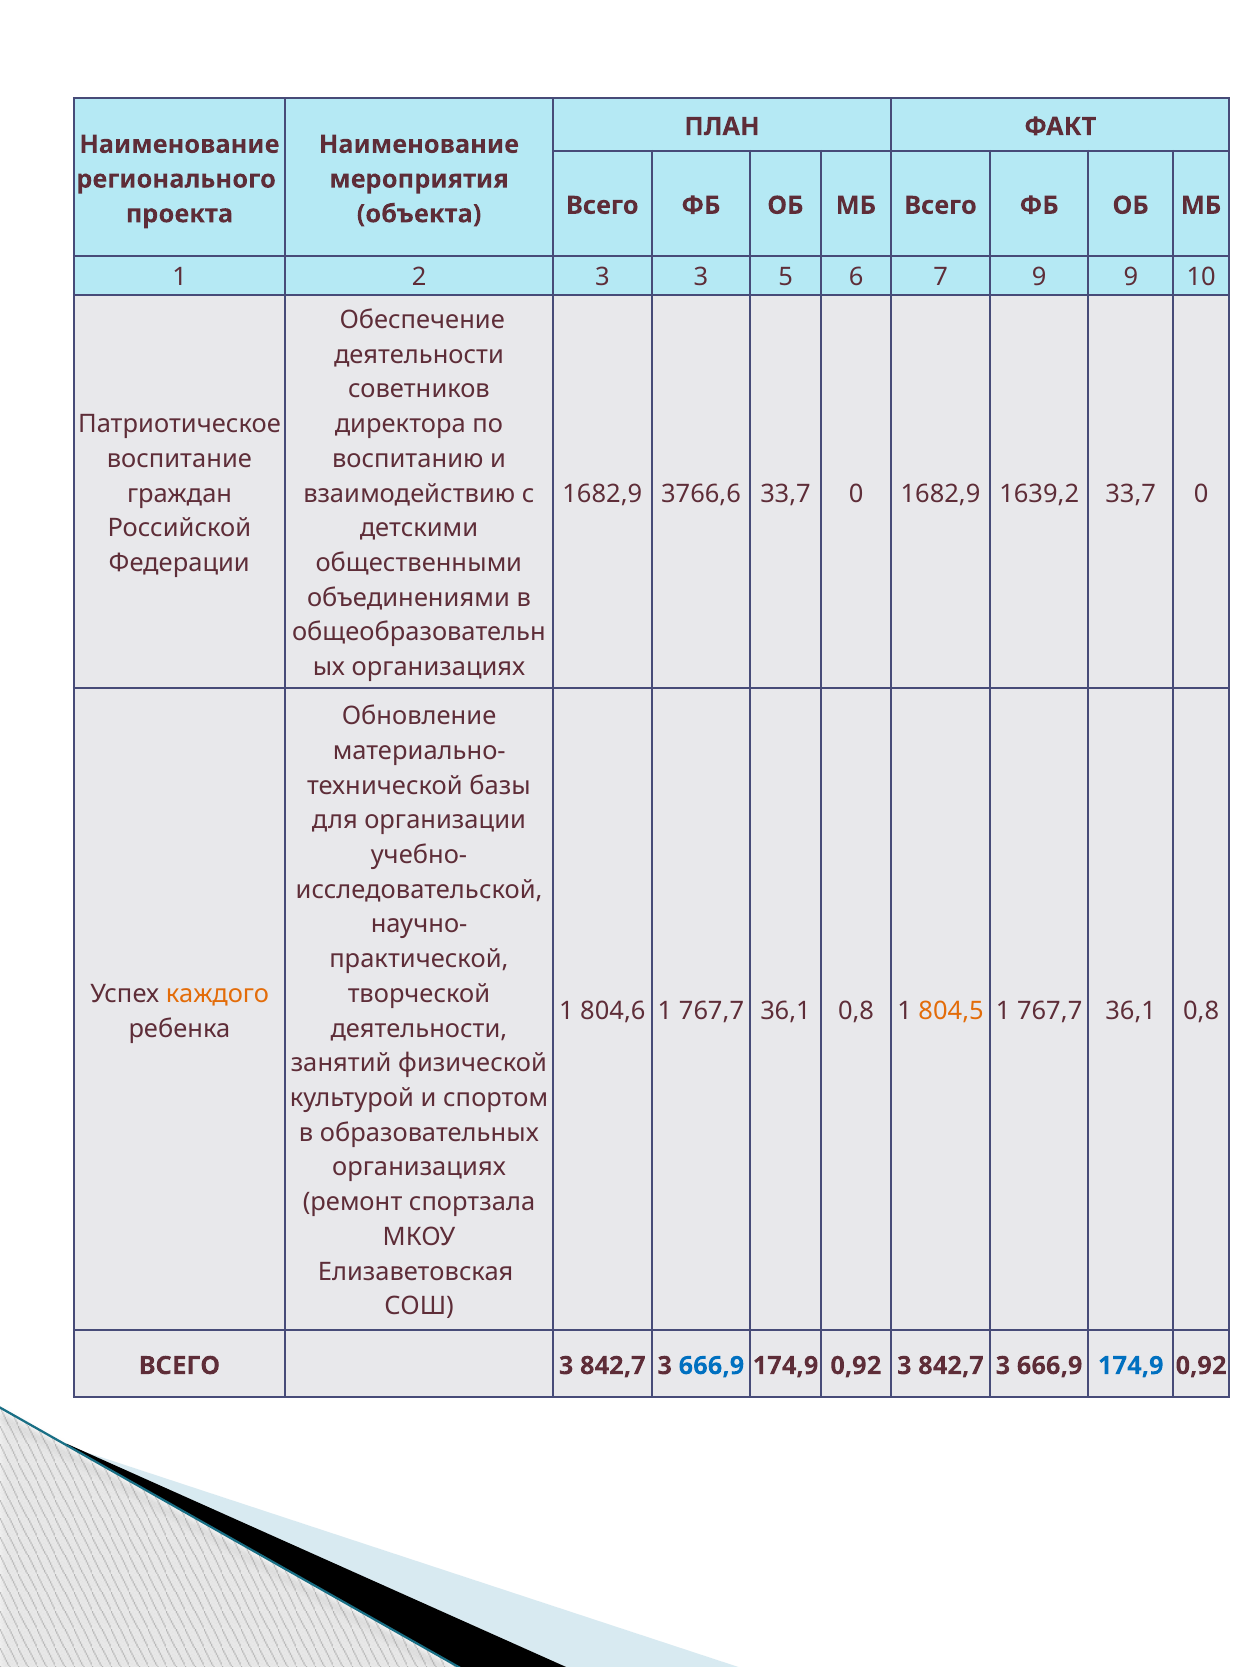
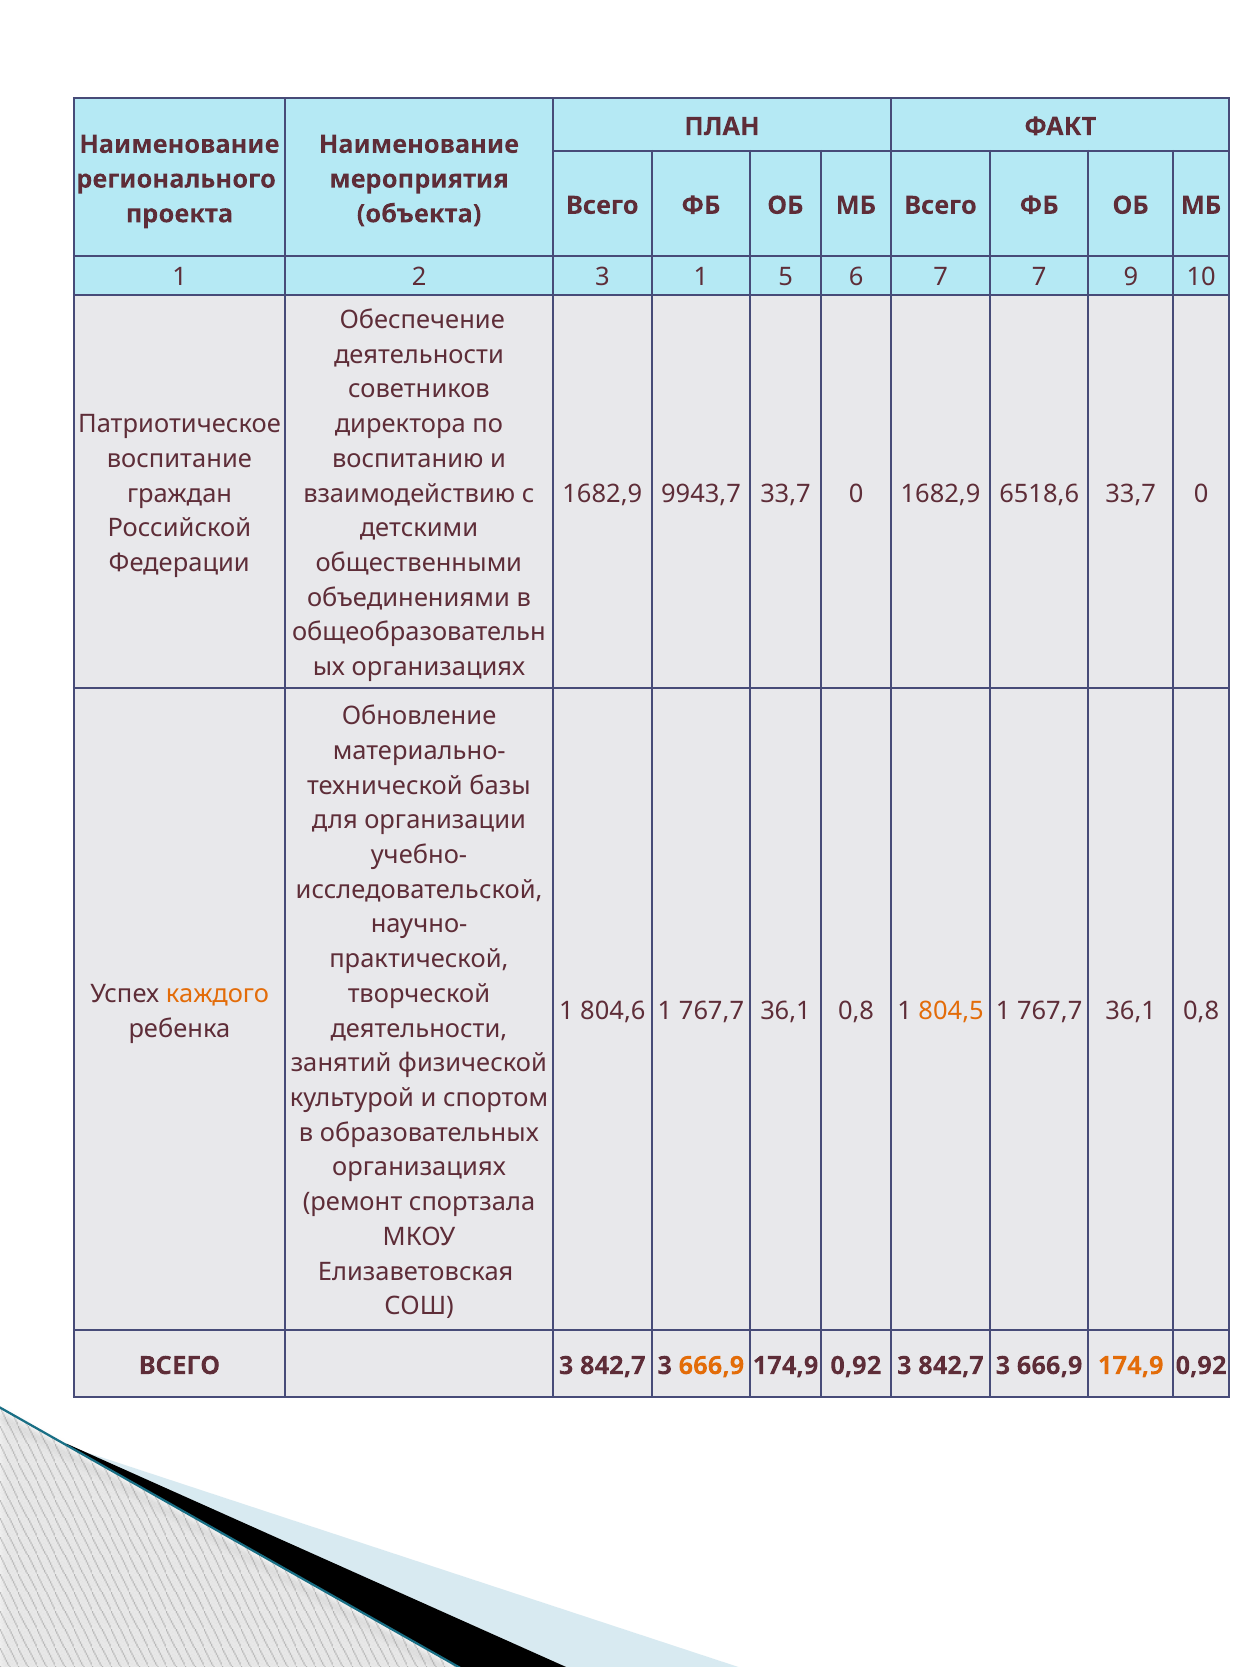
3 3: 3 -> 1 (701, 278)
7 9: 9 -> 7 (1039, 278)
3766,6: 3766,6 -> 9943,7 (701, 494)
1639,2: 1639,2 -> 6518,6 (1039, 494)
666,9 colour: blue -> orange (711, 1367)
174,9 colour: blue -> orange (1131, 1367)
